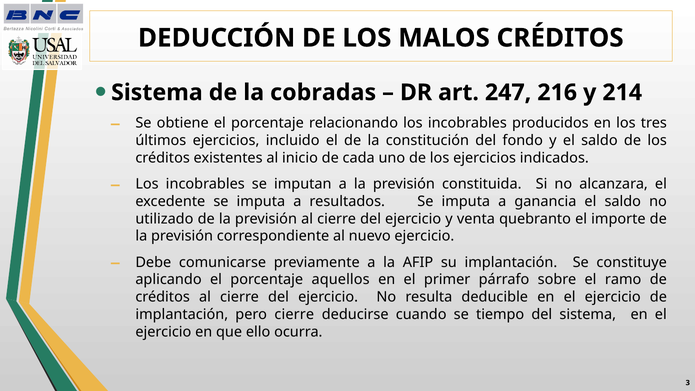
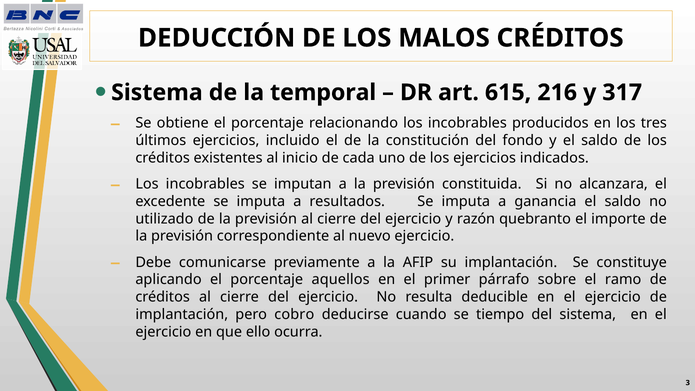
cobradas: cobradas -> temporal (323, 92)
247: 247 -> 615 (508, 92)
214: 214 -> 317 (622, 92)
venta: venta -> razón (476, 219)
pero cierre: cierre -> cobro (294, 314)
